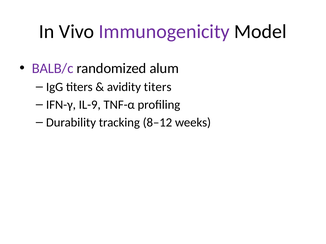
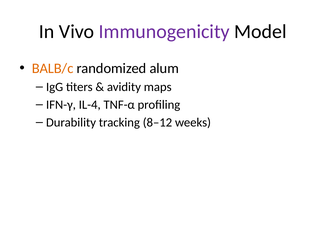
BALB/c colour: purple -> orange (53, 68)
avidity titers: titers -> maps (158, 87)
IL-9: IL-9 -> IL-4 (90, 105)
